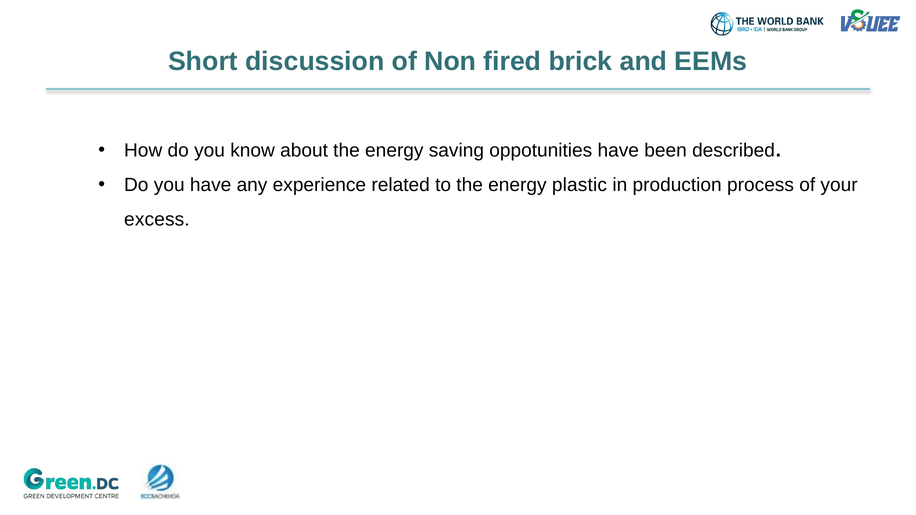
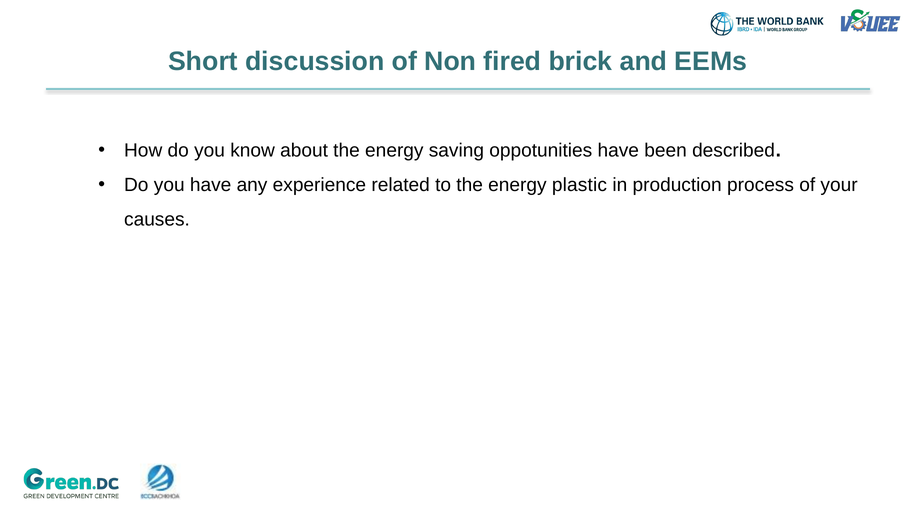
excess: excess -> causes (157, 219)
